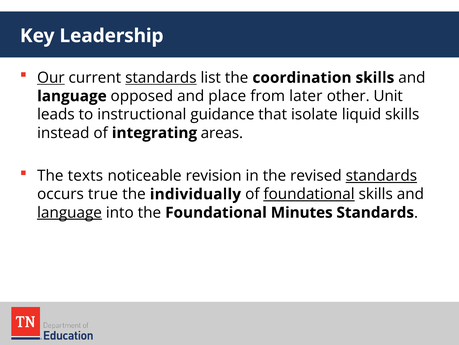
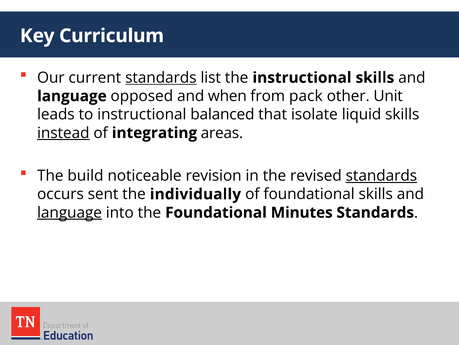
Leadership: Leadership -> Curriculum (112, 36)
Our underline: present -> none (51, 78)
the coordination: coordination -> instructional (302, 78)
place: place -> when (227, 96)
later: later -> pack (306, 96)
guidance: guidance -> balanced (222, 114)
instead underline: none -> present (63, 133)
texts: texts -> build (85, 175)
true: true -> sent (103, 194)
foundational underline: present -> none (309, 194)
